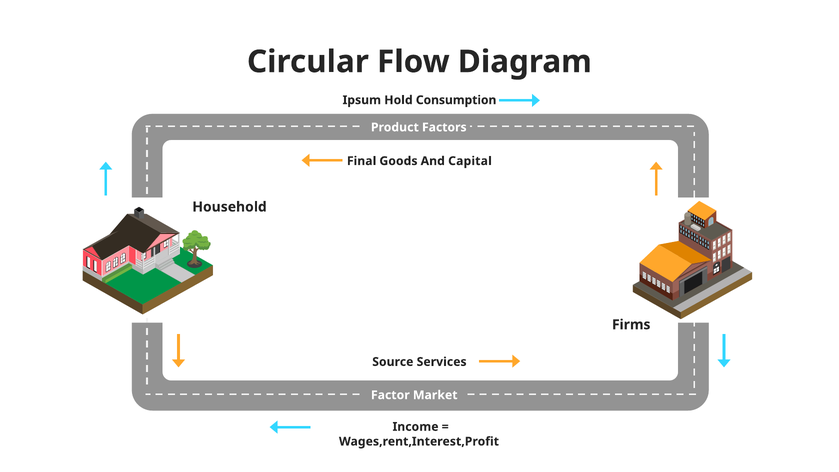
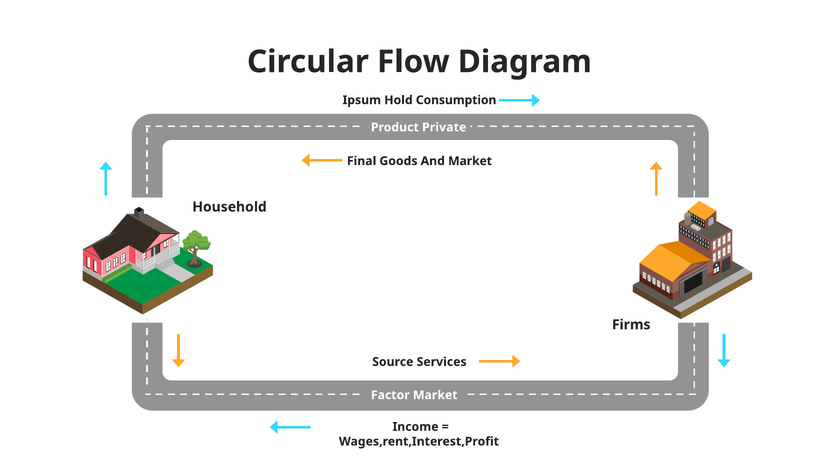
Factors: Factors -> Private (444, 127)
And Capital: Capital -> Market (470, 161)
